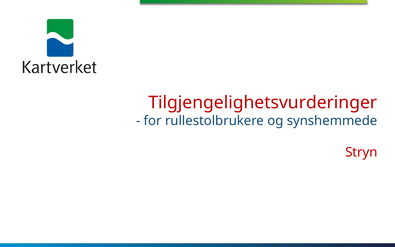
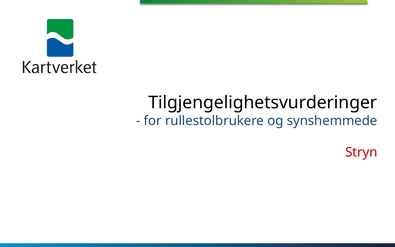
Tilgjengelighetsvurderinger colour: red -> black (263, 103)
